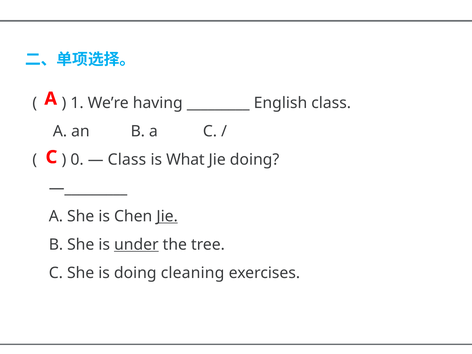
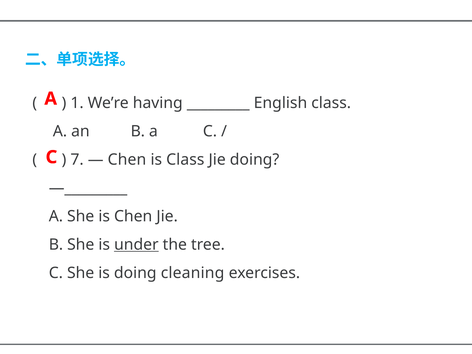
0: 0 -> 7 (77, 160)
Class: Class -> Chen (127, 160)
is What: What -> Class (185, 160)
Jie underline: present -> none (167, 216)
